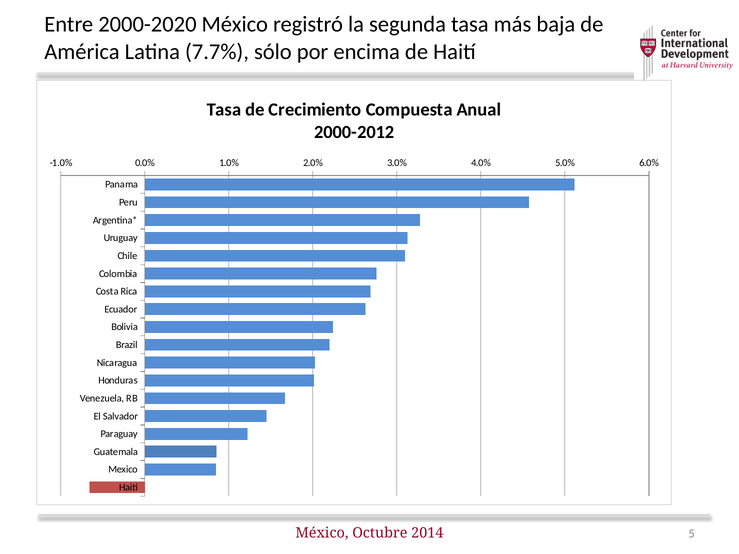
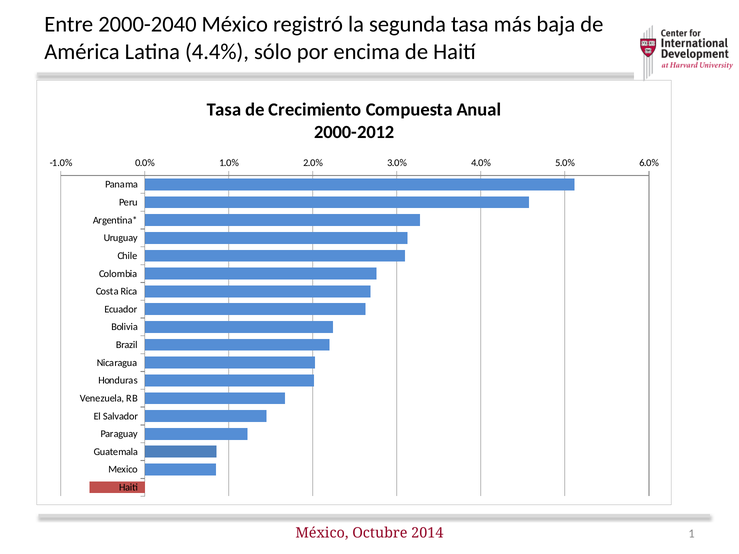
2000-2020: 2000-2020 -> 2000-2040 (147, 25)
7.7%: 7.7% -> 4.4% (217, 52)
5: 5 -> 1 (692, 534)
